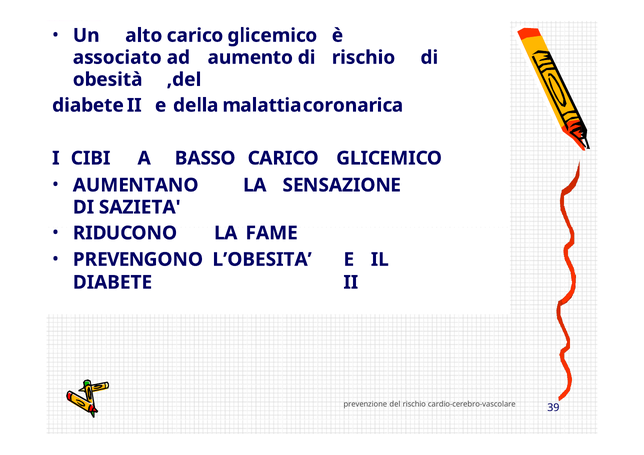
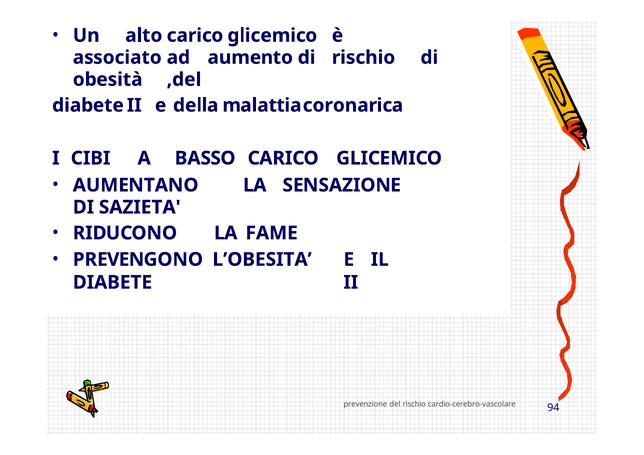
39: 39 -> 94 (553, 408)
